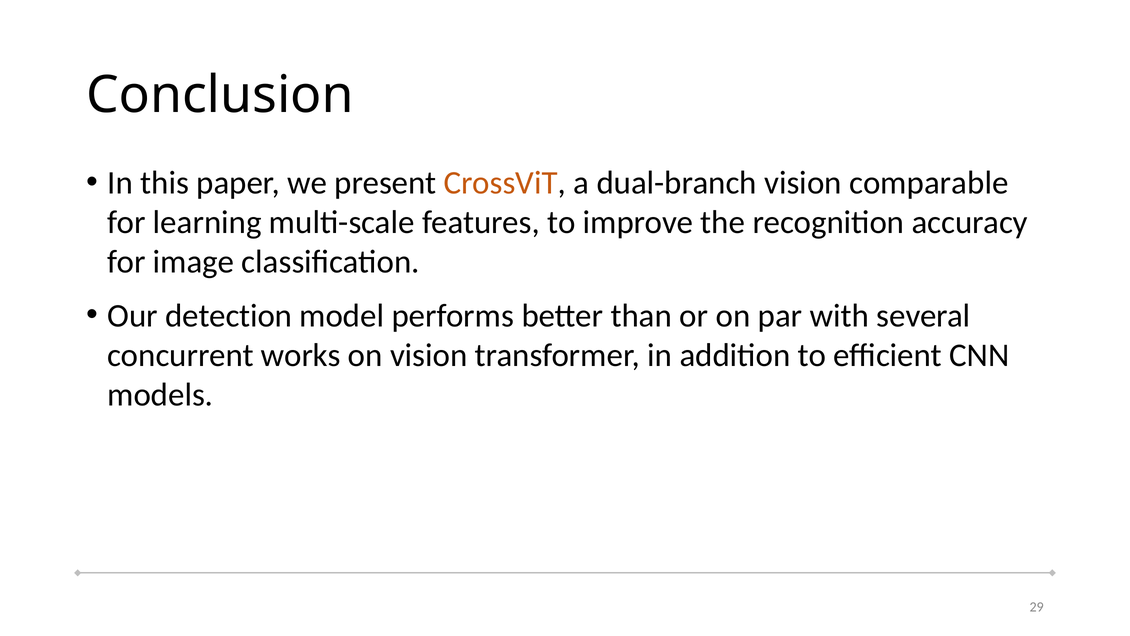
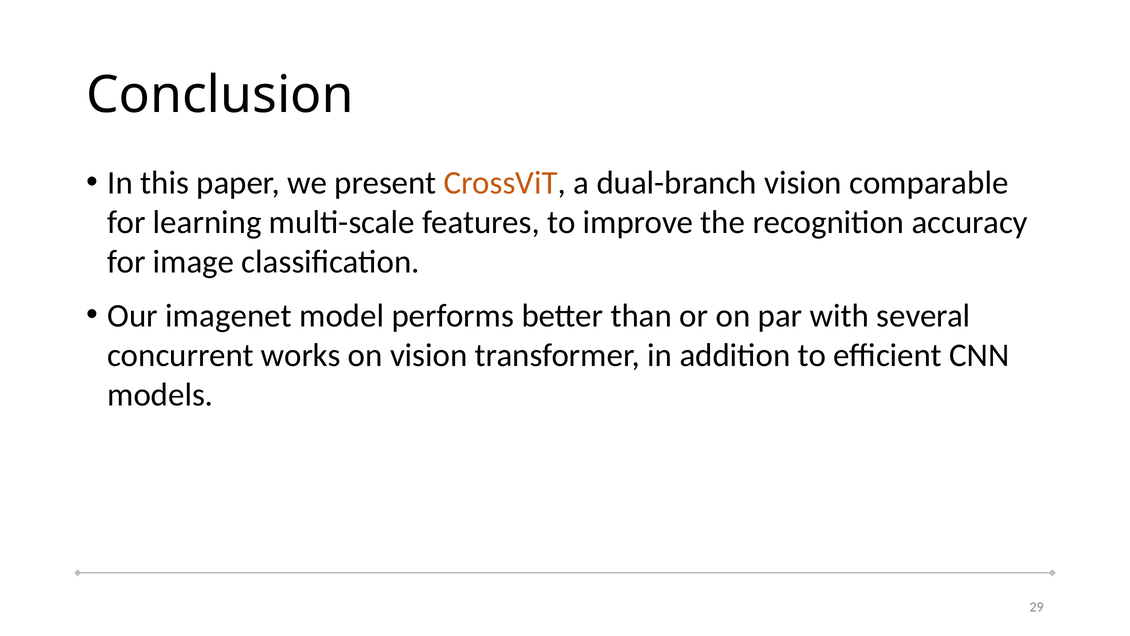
detection: detection -> imagenet (229, 315)
